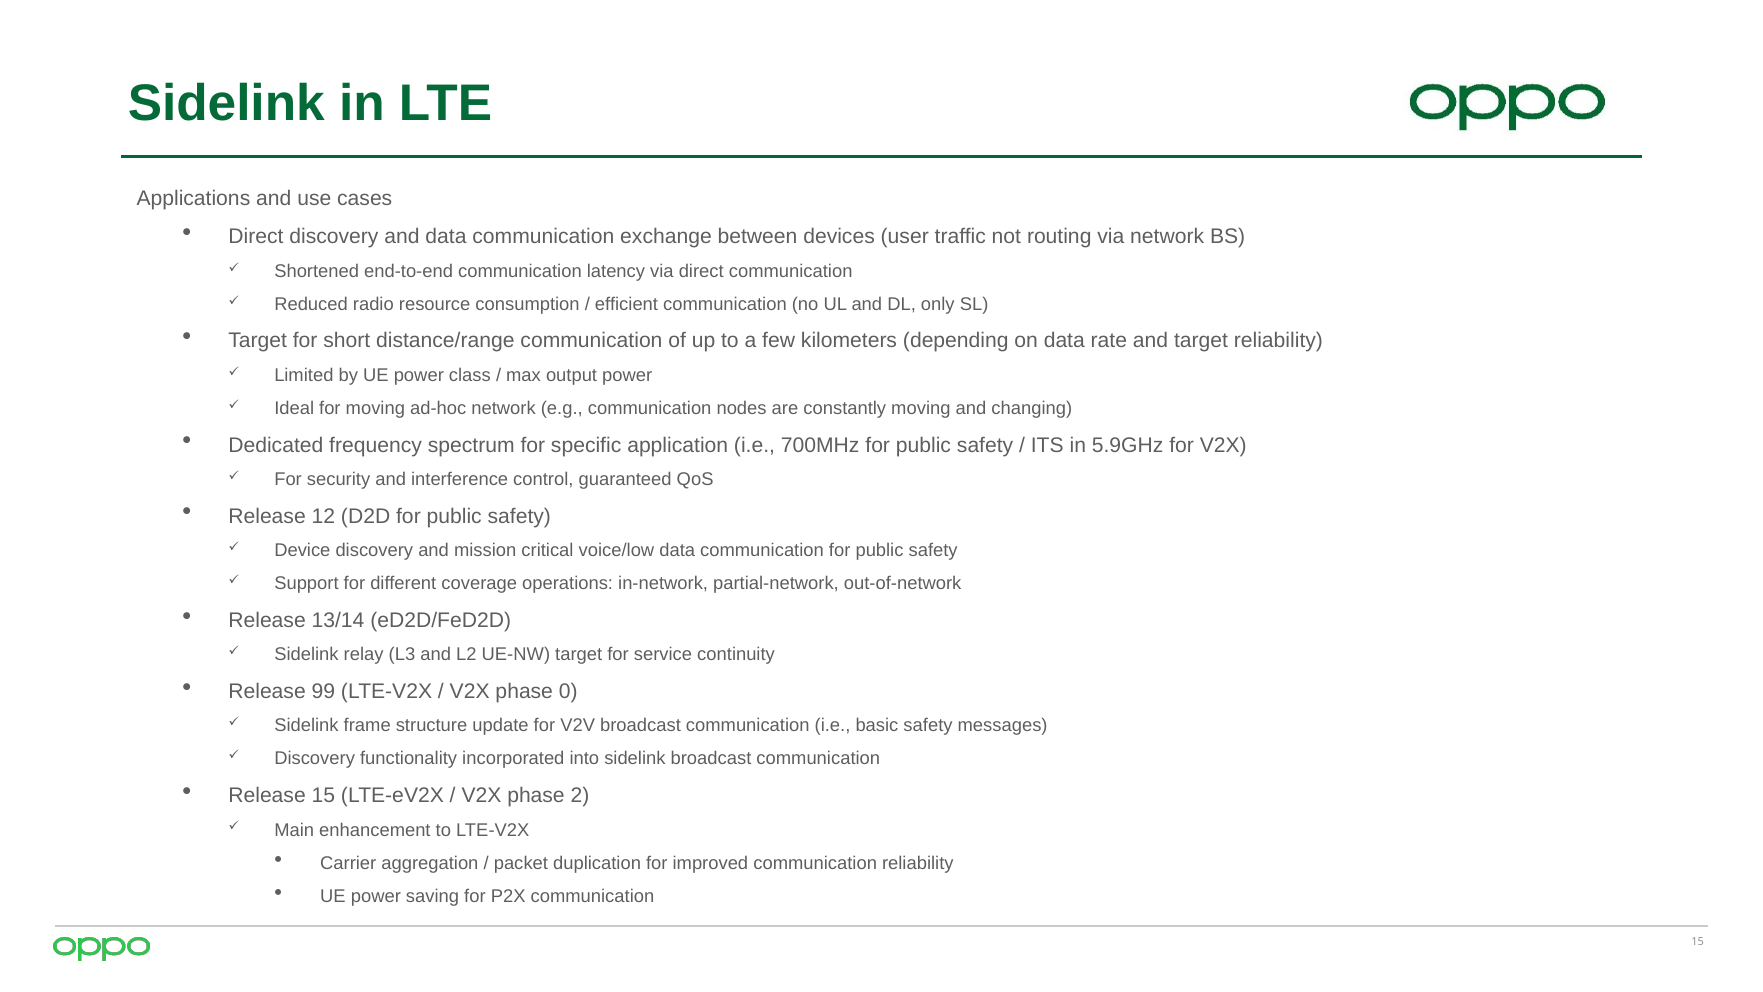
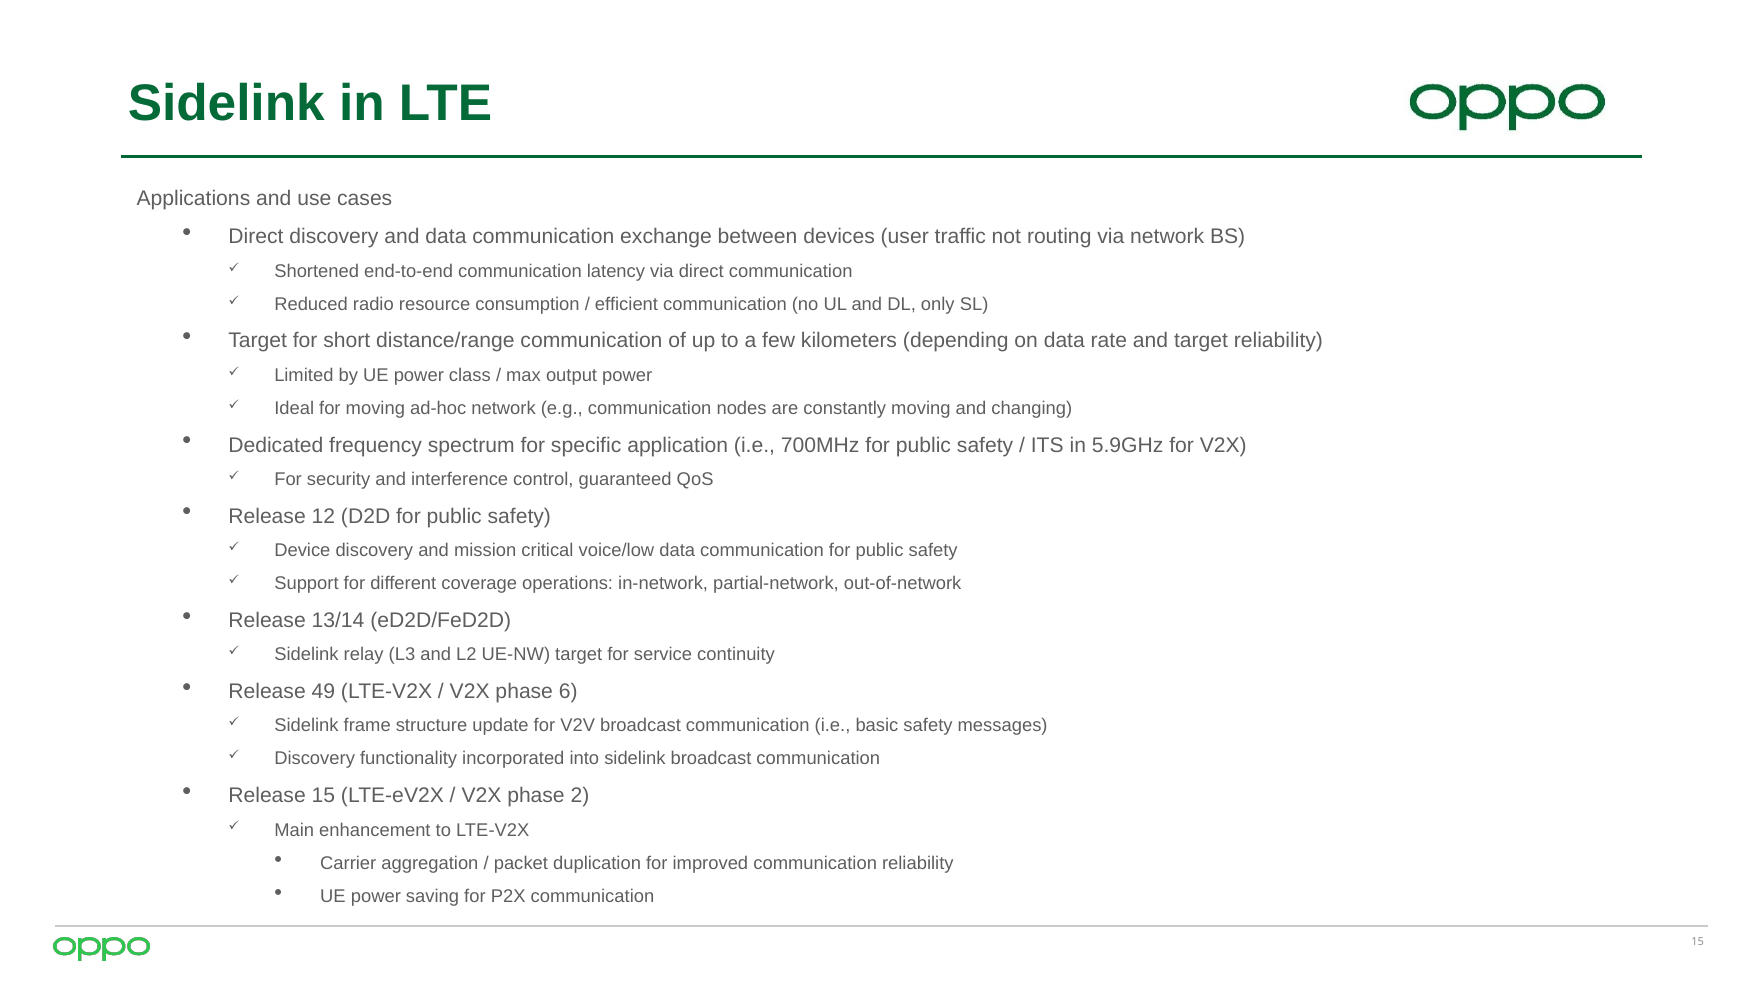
99: 99 -> 49 (323, 691)
0: 0 -> 6 (568, 691)
